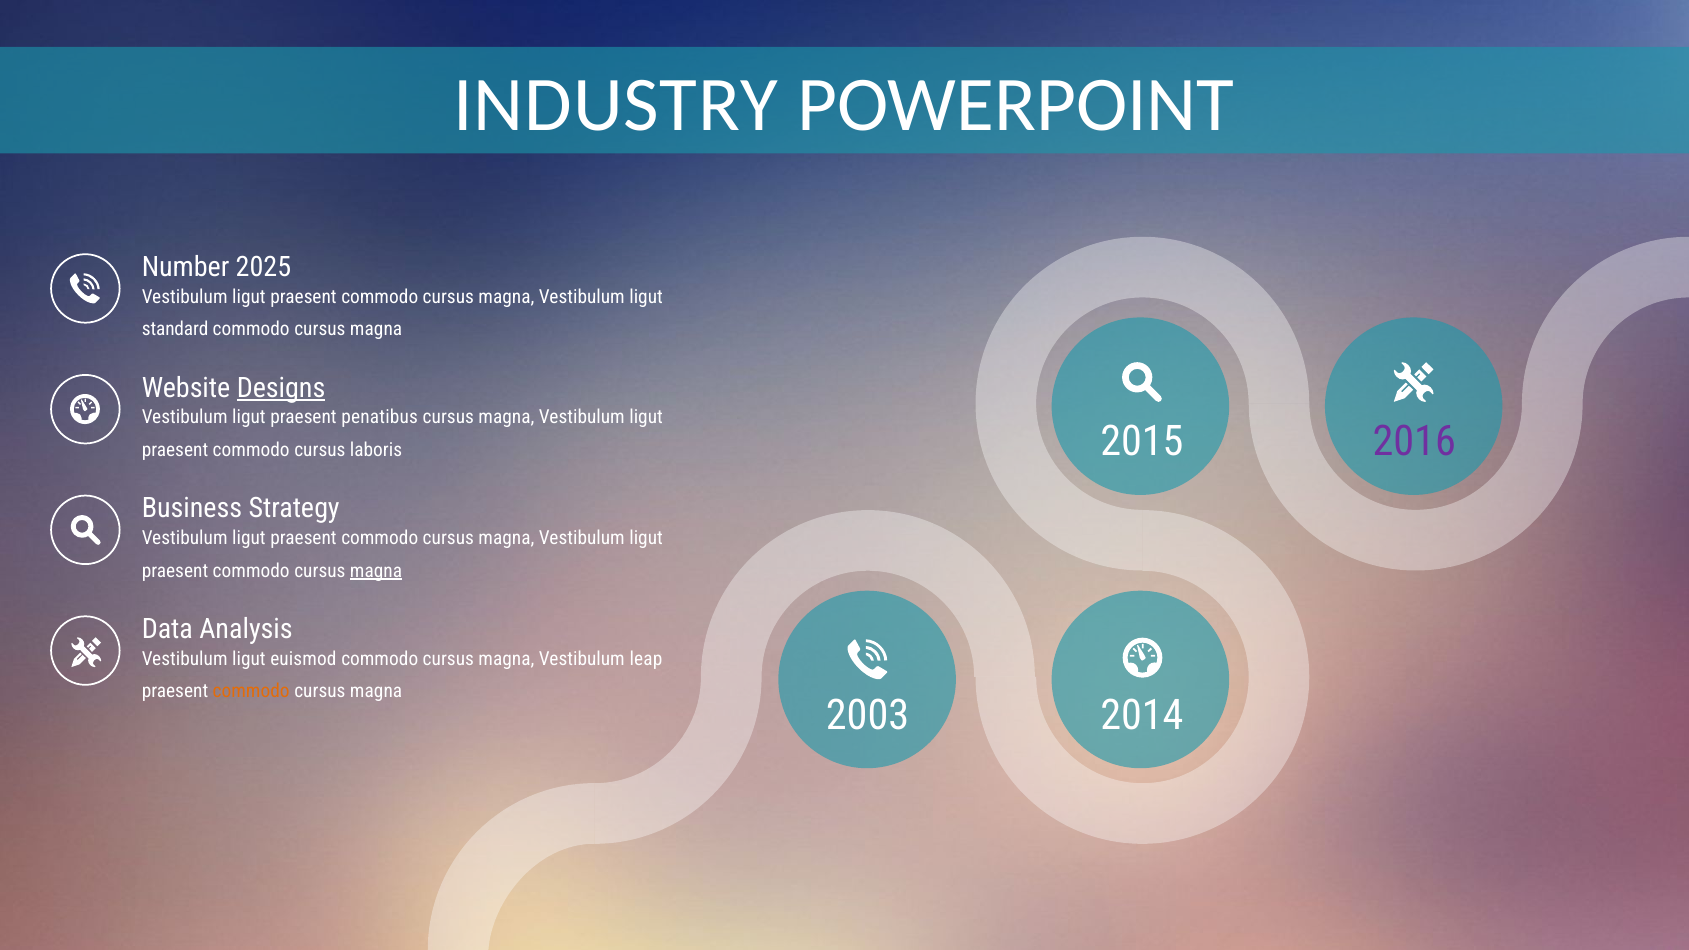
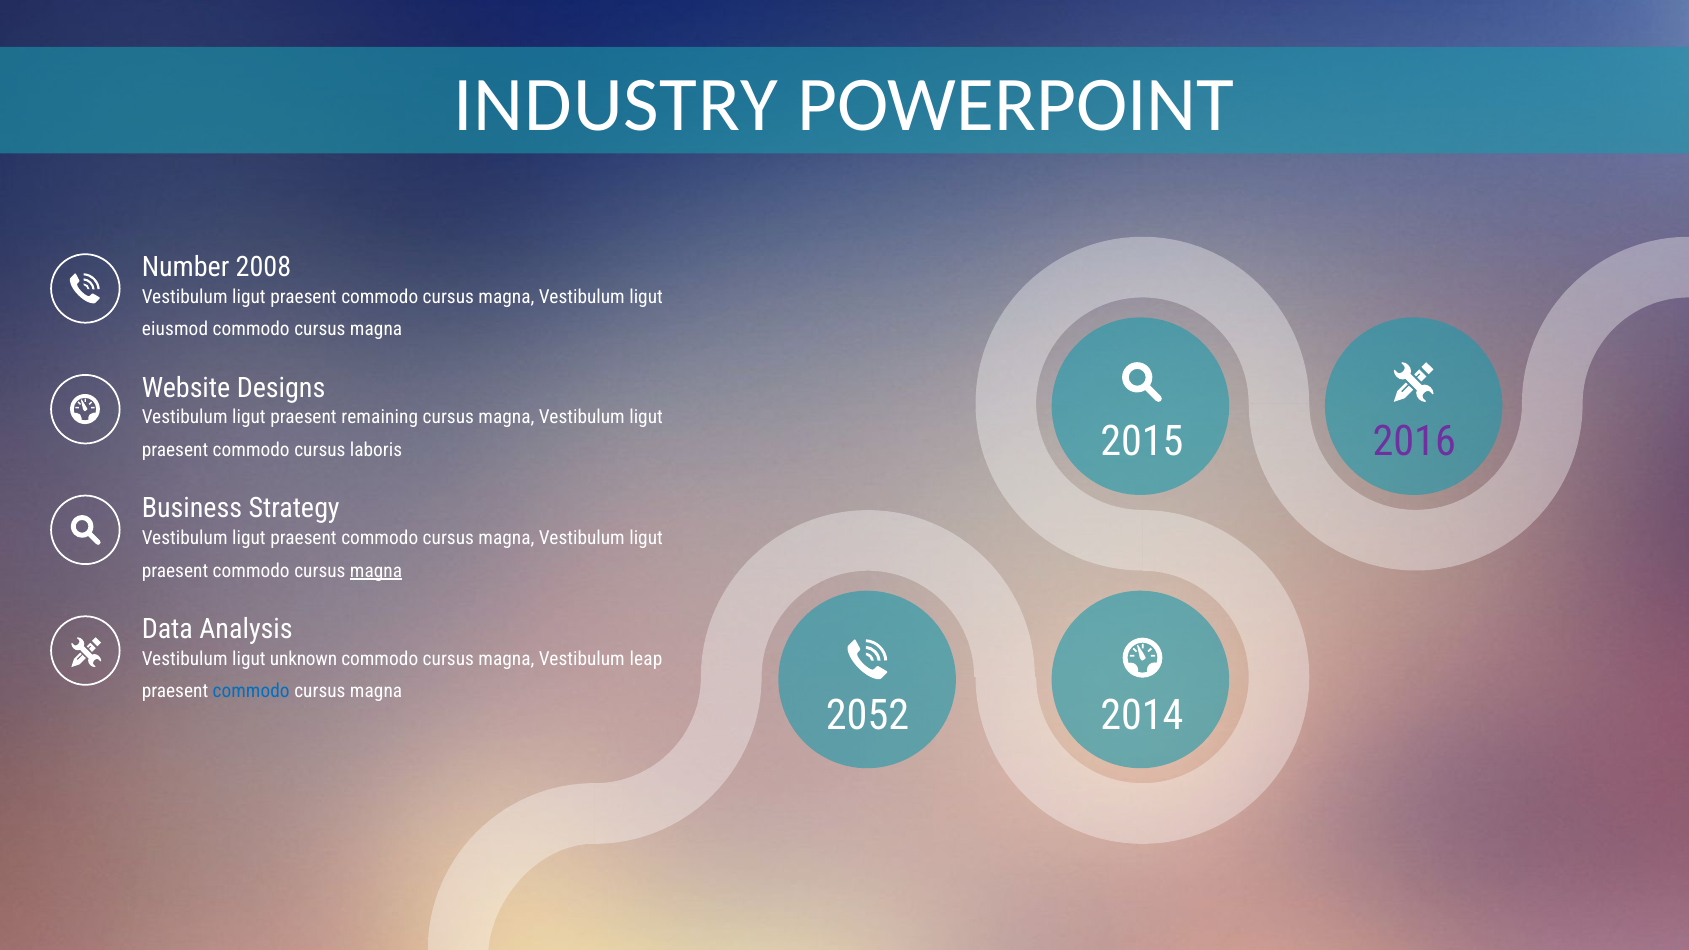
2025: 2025 -> 2008 (263, 267)
standard: standard -> eiusmod (175, 329)
Designs underline: present -> none (281, 388)
penatibus: penatibus -> remaining (380, 418)
euismod: euismod -> unknown (304, 659)
commodo colour: orange -> blue (251, 691)
2003: 2003 -> 2052 (868, 716)
